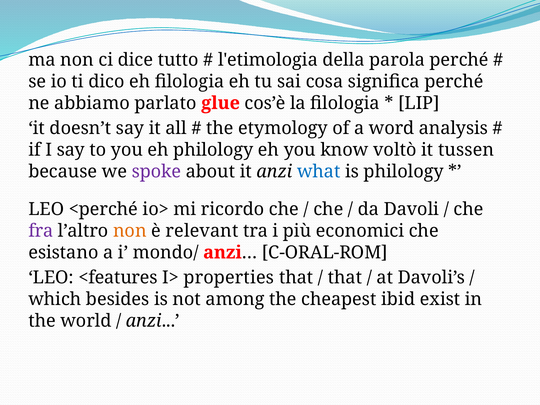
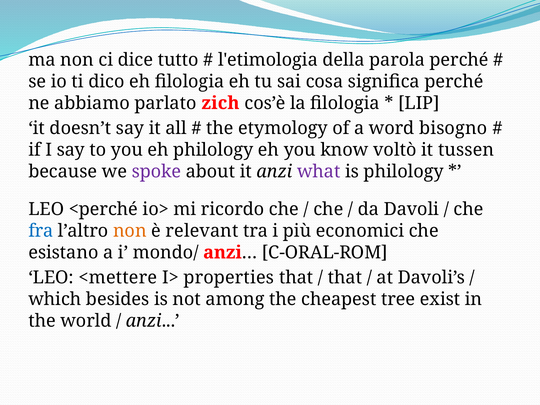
glue: glue -> zich (220, 103)
analysis: analysis -> bisogno (453, 128)
what colour: blue -> purple (319, 171)
fra colour: purple -> blue (41, 231)
<features: <features -> <mettere (118, 278)
ibid: ibid -> tree (398, 299)
